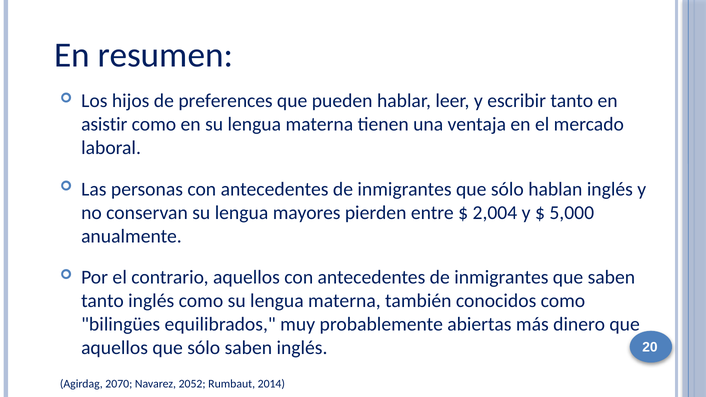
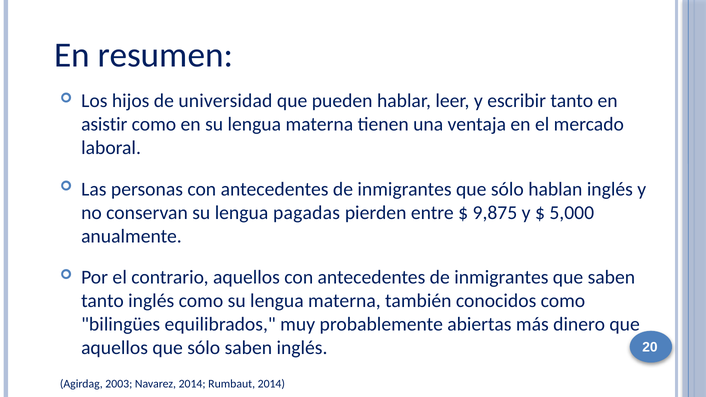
preferences: preferences -> universidad (225, 101)
mayores: mayores -> pagadas (306, 213)
2,004: 2,004 -> 9,875 (495, 213)
2070: 2070 -> 2003 (119, 384)
Navarez 2052: 2052 -> 2014 (192, 384)
